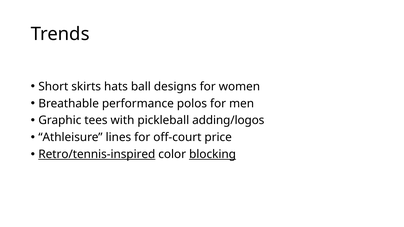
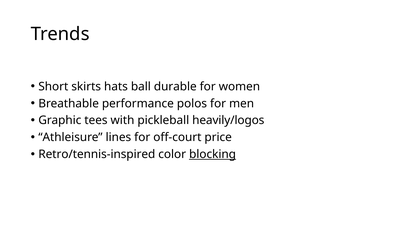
designs: designs -> durable (175, 87)
adding/logos: adding/logos -> heavily/logos (228, 121)
Retro/tennis-inspired underline: present -> none (97, 154)
